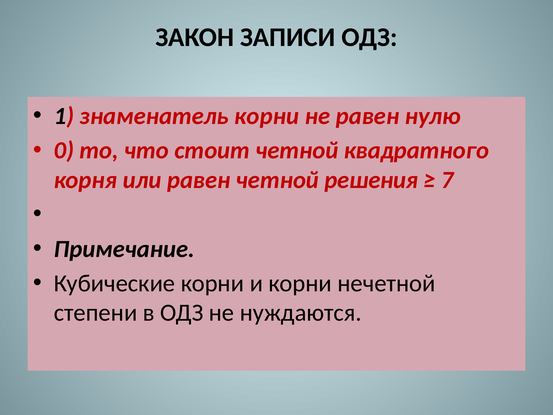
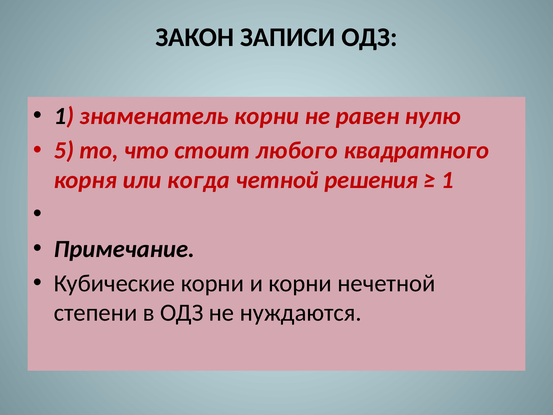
0: 0 -> 5 (64, 150)
стоит четной: четной -> любого (297, 150)
или равен: равен -> когда (199, 180)
7: 7 -> 1 (448, 180)
